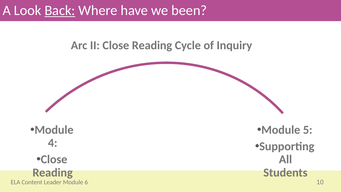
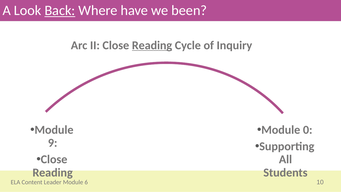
Reading underline: none -> present (152, 45)
5: 5 -> 0 (308, 130)
4: 4 -> 9 (53, 143)
